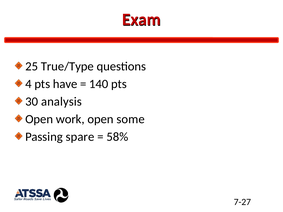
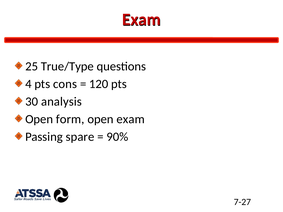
have: have -> cons (65, 84)
140: 140 -> 120 (99, 84)
work: work -> form (70, 119)
open some: some -> exam (131, 119)
58%: 58% -> 90% (117, 137)
